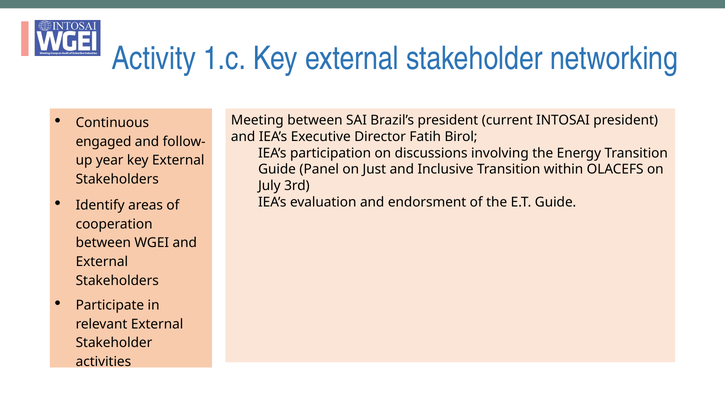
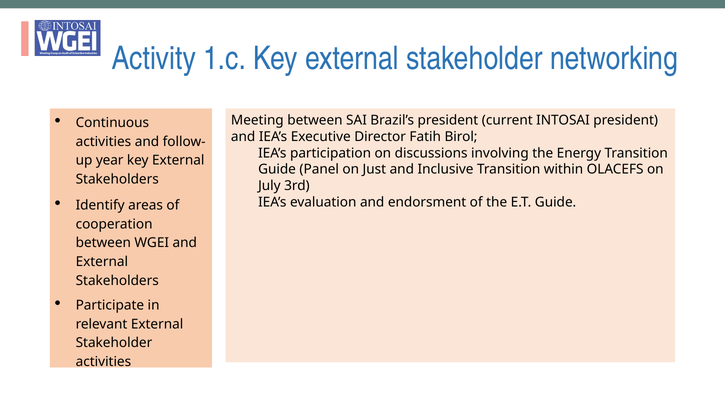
engaged: engaged -> activities (103, 142)
